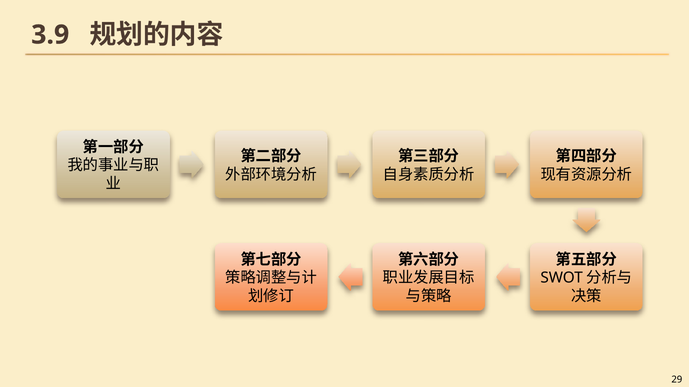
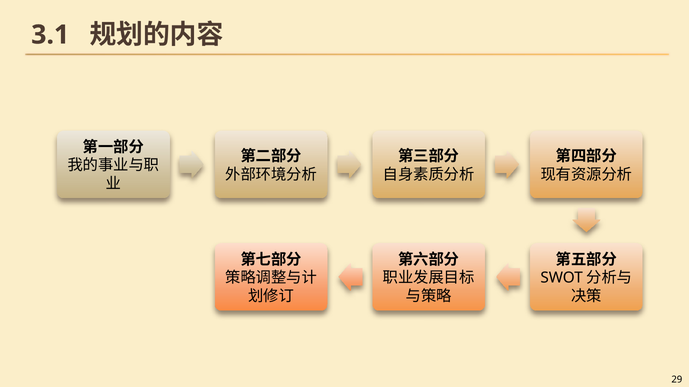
3.9: 3.9 -> 3.1 (50, 35)
